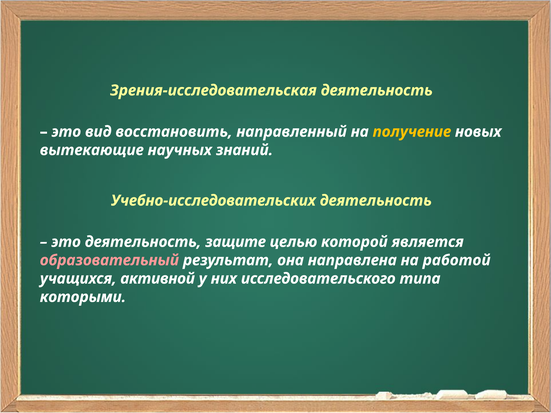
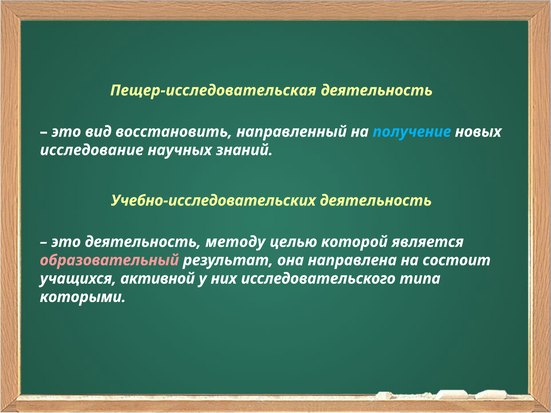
Зрения-исследовательская: Зрения-исследовательская -> Пещер-исследовательская (213, 90)
получение colour: yellow -> light blue (412, 132)
вытекающие: вытекающие -> исследование (92, 150)
защите: защите -> методу (235, 242)
работой: работой -> состоит (457, 260)
